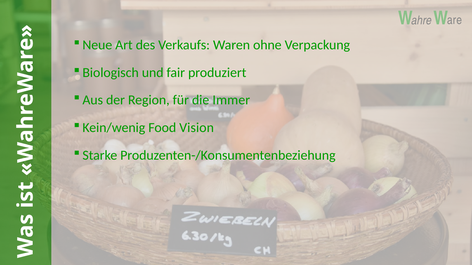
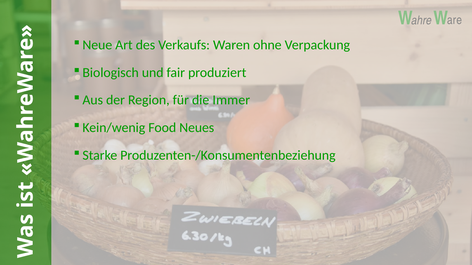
Vision: Vision -> Neues (197, 128)
